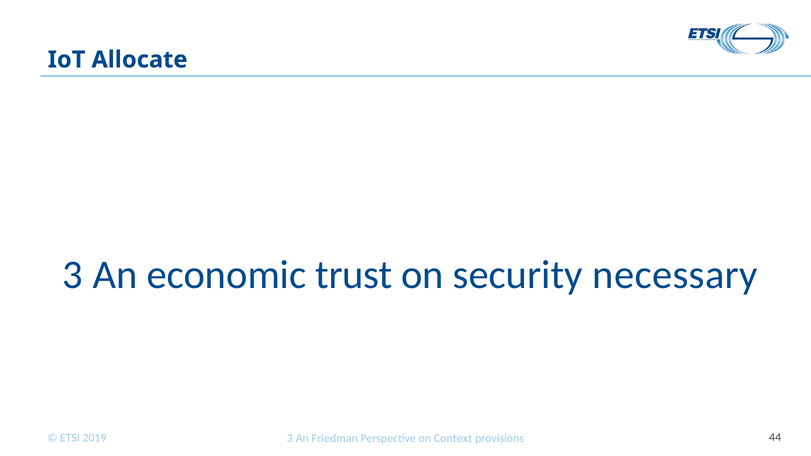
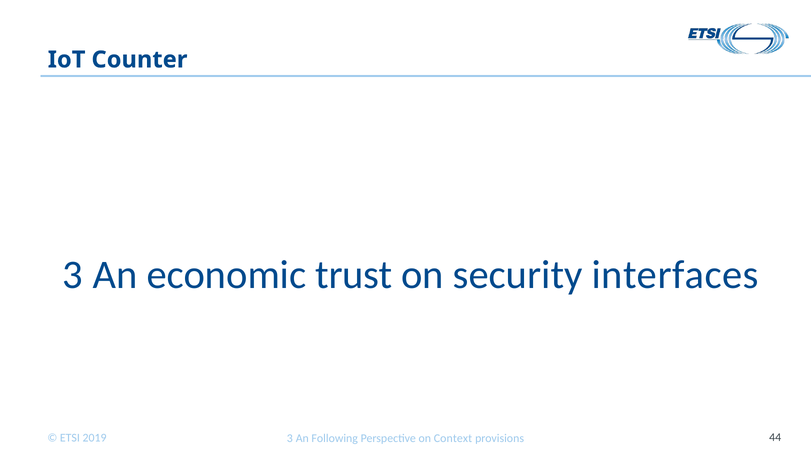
Allocate: Allocate -> Counter (139, 60)
necessary: necessary -> interfaces (675, 275)
Friedman: Friedman -> Following (335, 439)
